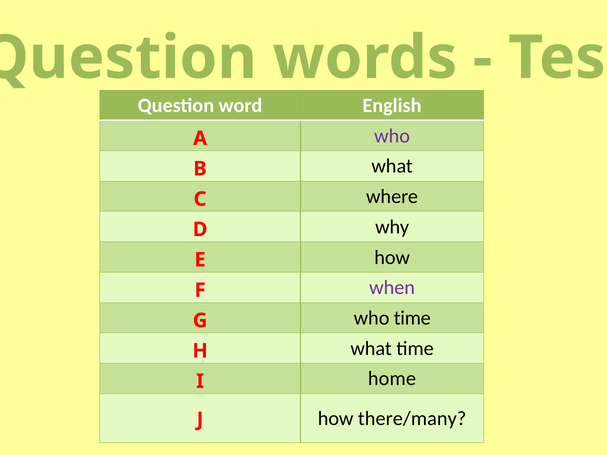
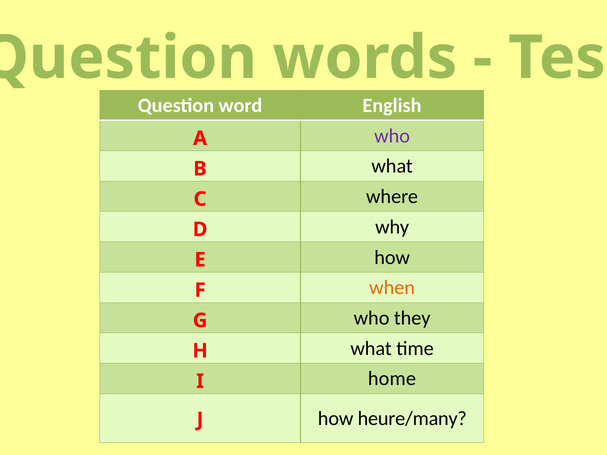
when colour: purple -> orange (392, 288)
who time: time -> they (412, 318)
there/many: there/many -> heure/many (412, 419)
